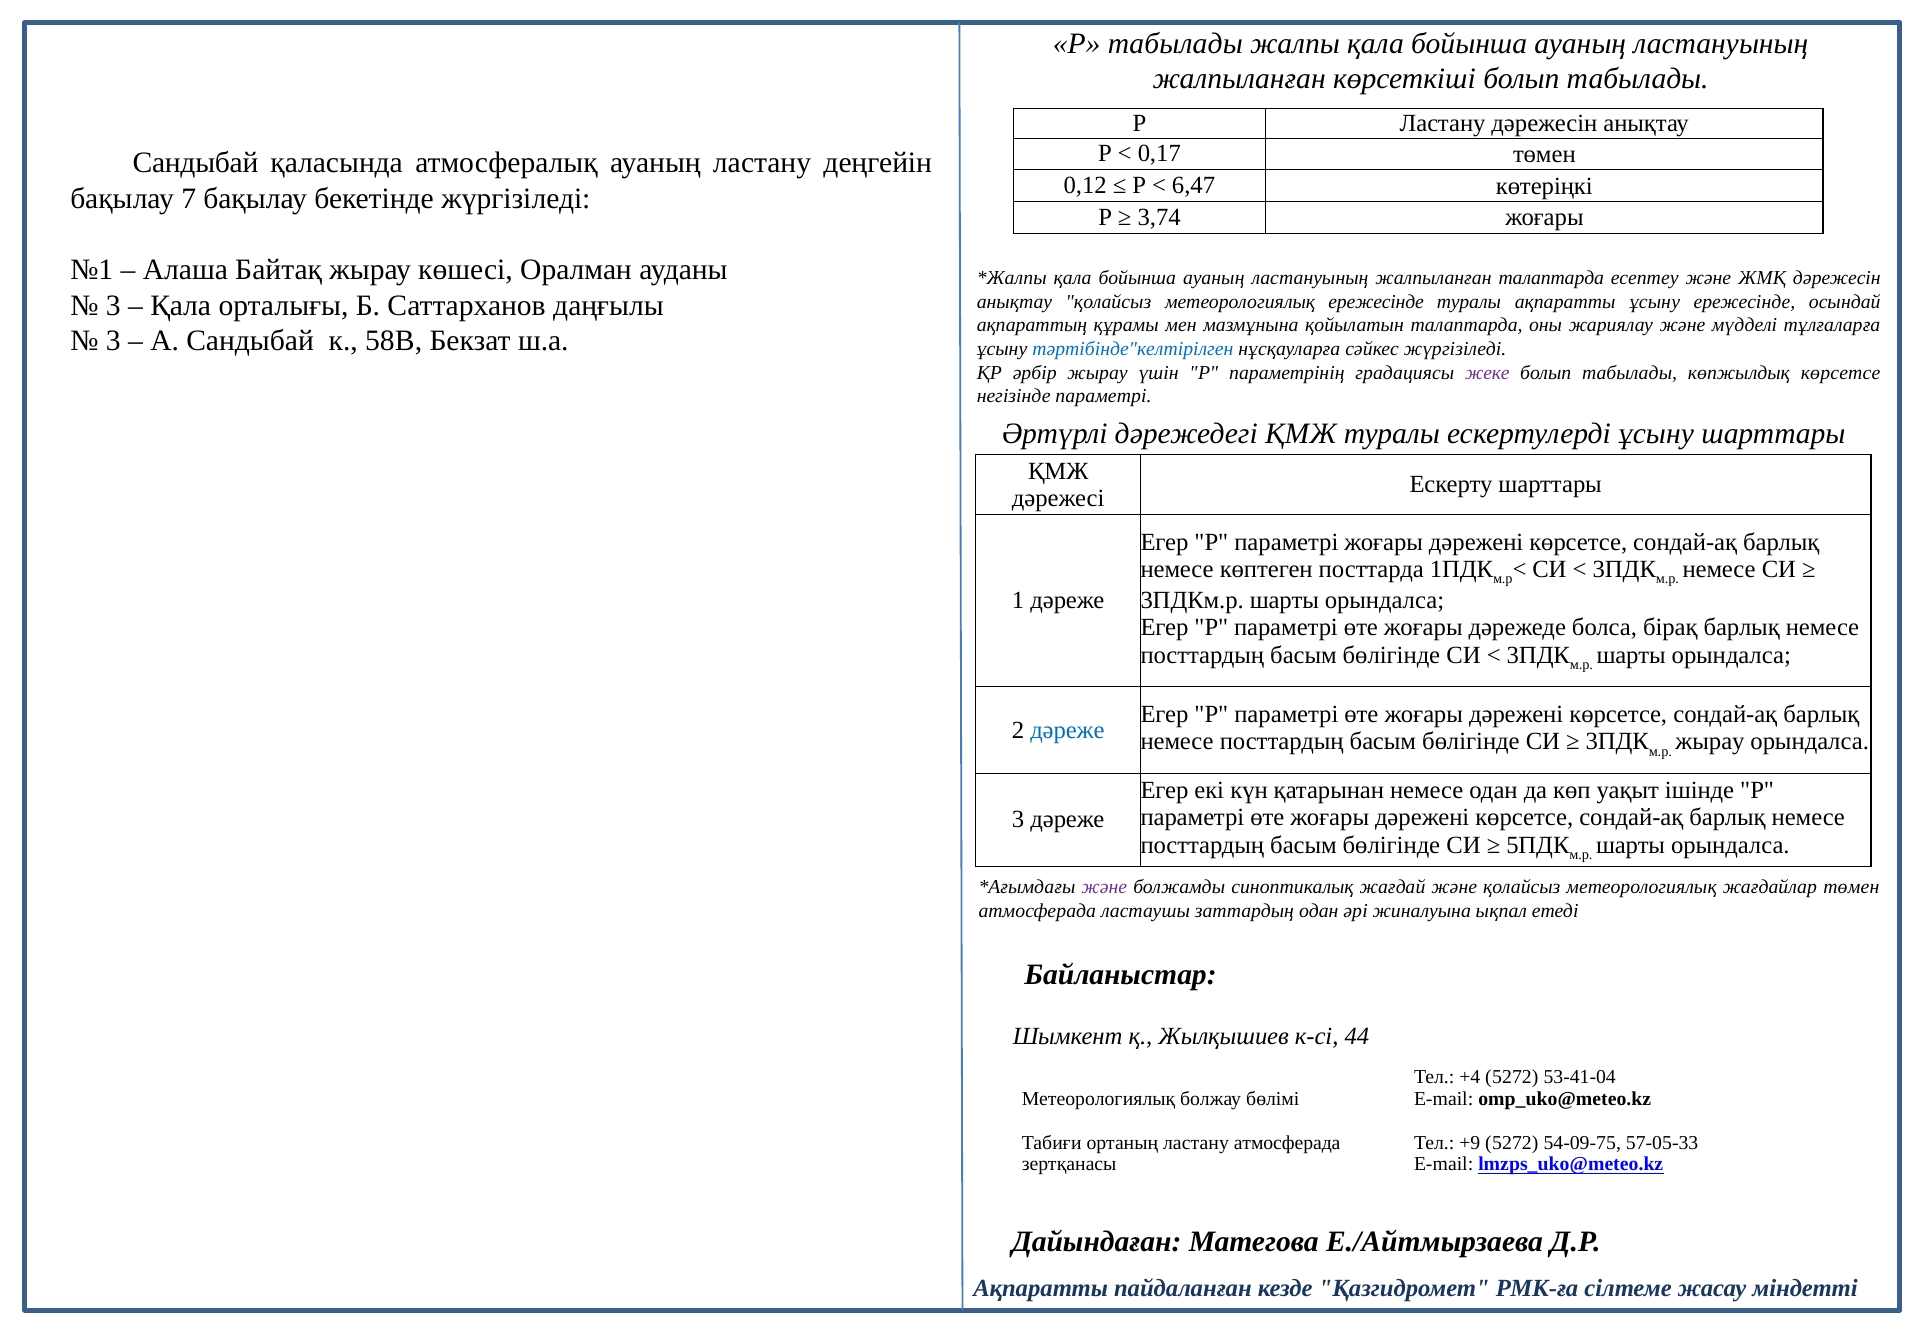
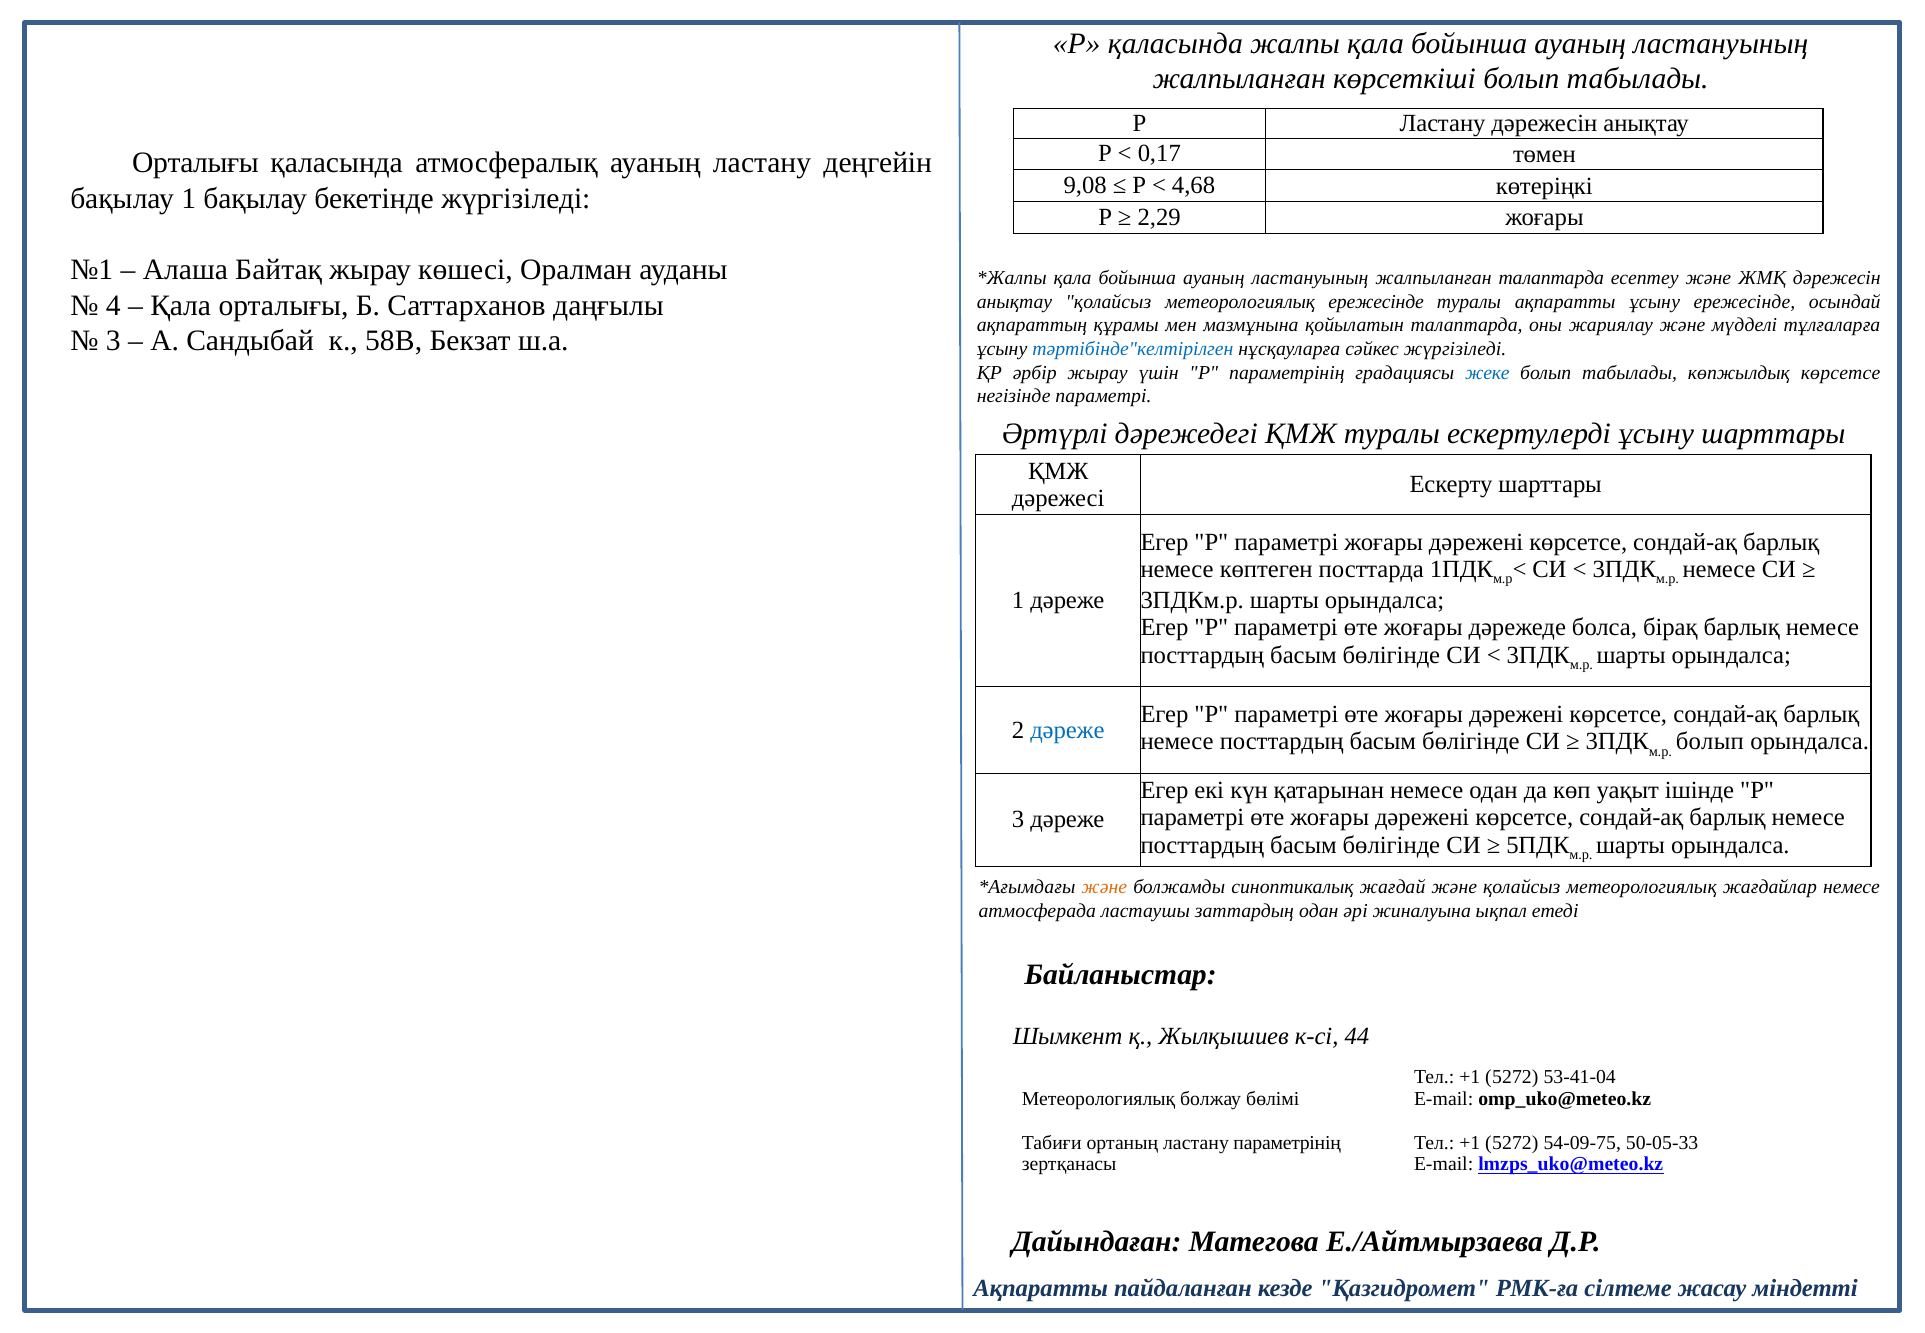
Р табылады: табылады -> қаласында (1175, 44)
Сандыбай: Сандыбай -> Орталығы (195, 163)
0,12: 0,12 -> 9,08 (1085, 185)
6,47: 6,47 -> 4,68 (1194, 185)
бақылау 7: 7 -> 1 (189, 199)
3,74: 3,74 -> 2,29 (1159, 217)
3: 3 -> 4 (113, 305)
жеке colour: purple -> blue (1487, 372)
жырау: жырау -> болып (1710, 742)
және colour: purple -> orange (1104, 887)
жағдайлар төмен: төмен -> немесе (1851, 887)
+4: +4 -> +1 (1470, 1077)
ластану атмосферада: атмосферада -> параметрінің (1287, 1142)
+9: +9 -> +1 (1470, 1142)
57-05-33: 57-05-33 -> 50-05-33 (1662, 1142)
